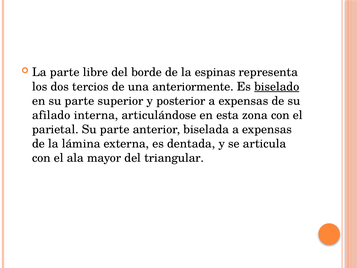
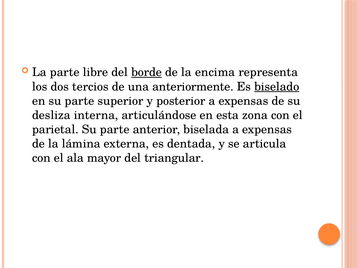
borde underline: none -> present (147, 72)
espinas: espinas -> encima (215, 72)
afilado: afilado -> desliza (51, 115)
